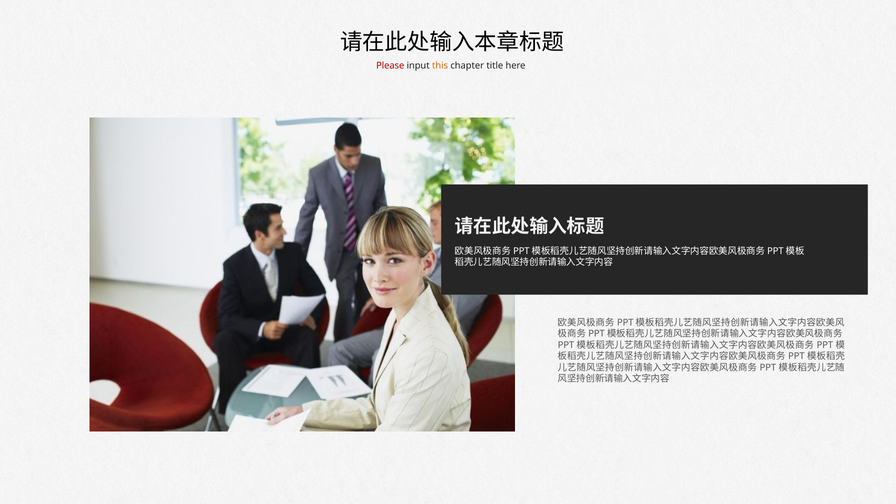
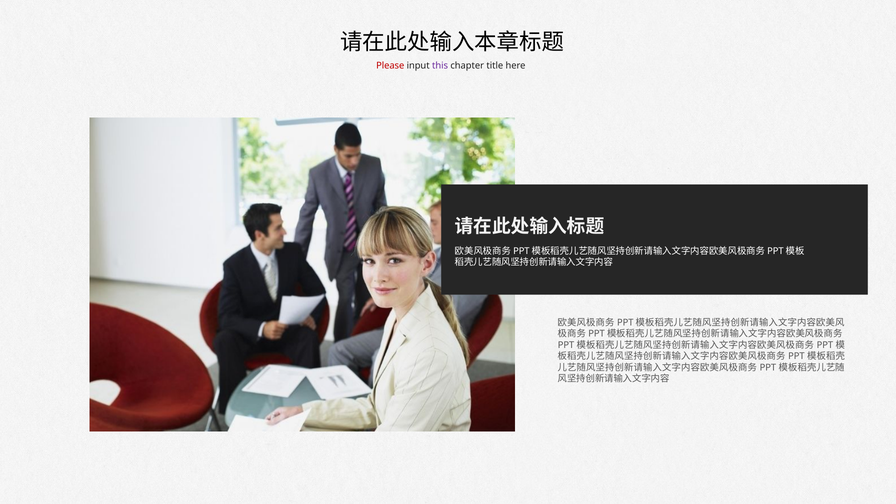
this colour: orange -> purple (440, 66)
